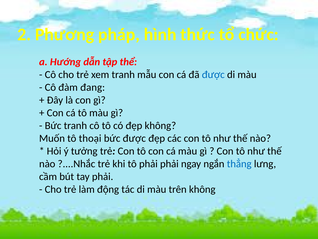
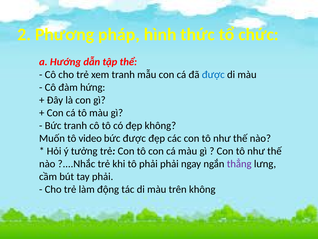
đang: đang -> hứng (93, 87)
thoại: thoại -> video (90, 138)
thẳng colour: blue -> purple (239, 163)
